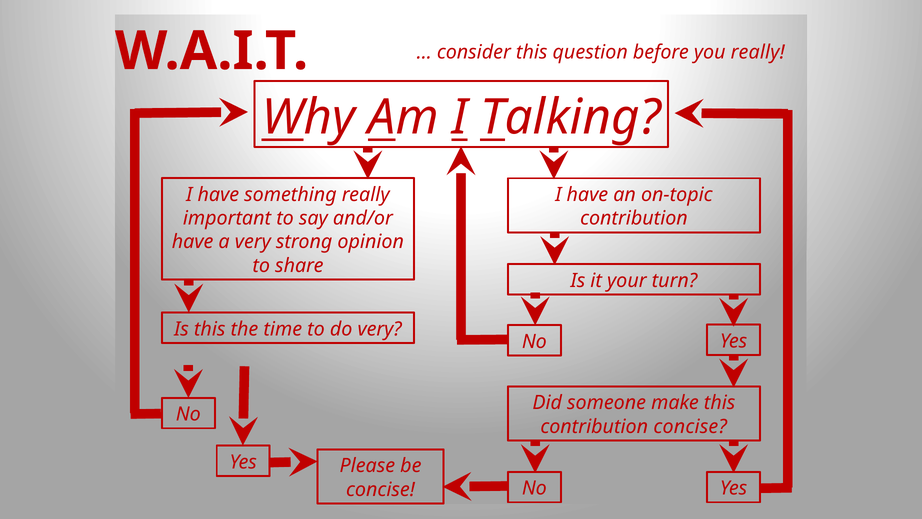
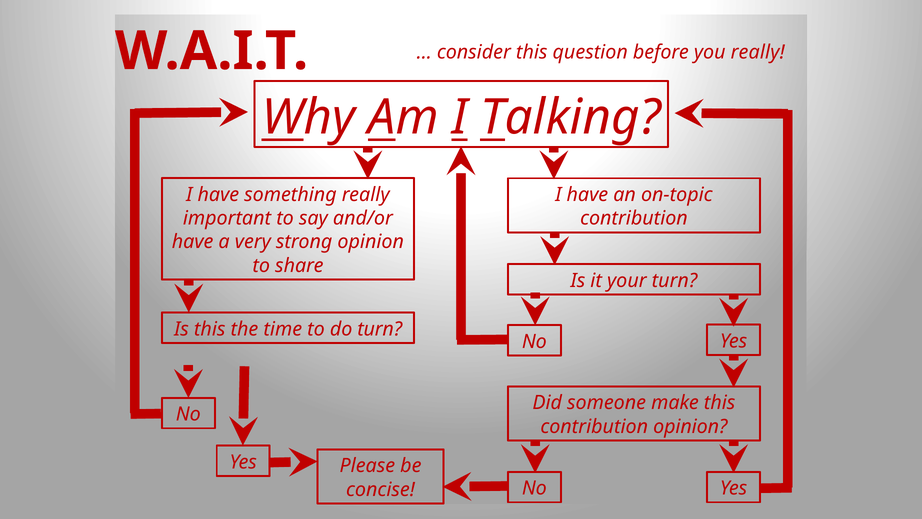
do very: very -> turn (380, 329)
contribution concise: concise -> opinion (690, 426)
